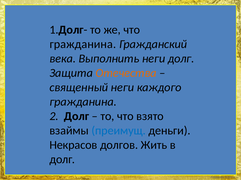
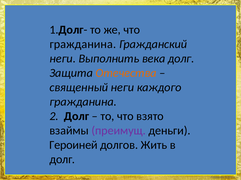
века: века -> неги (63, 59)
Выполнить неги: неги -> века (154, 59)
преимущ colour: blue -> purple (119, 131)
Некрасов: Некрасов -> Героиней (73, 146)
